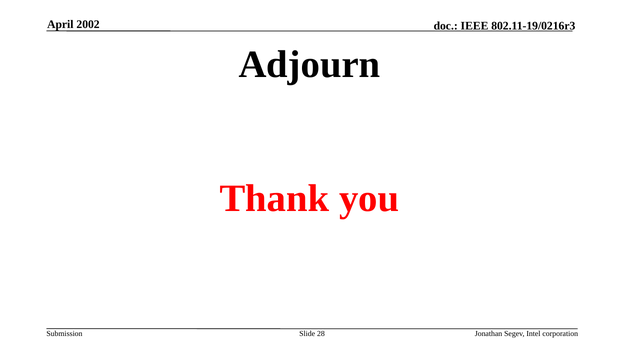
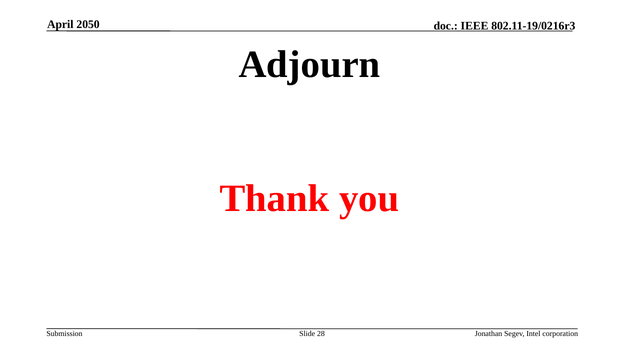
2002: 2002 -> 2050 (88, 25)
